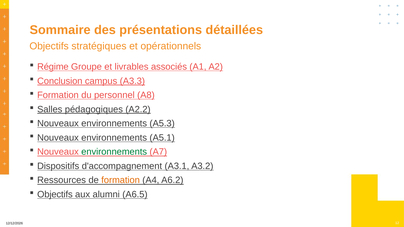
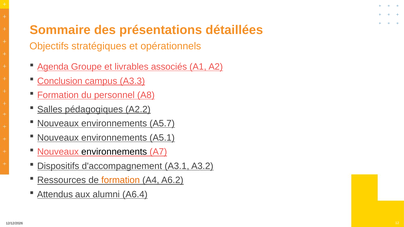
Régime: Régime -> Agenda (53, 67)
A5.3: A5.3 -> A5.7 (162, 124)
environnements colour: green -> black (114, 152)
Objectifs: Objectifs -> Attendus (55, 195)
A6.5: A6.5 -> A6.4 (135, 195)
